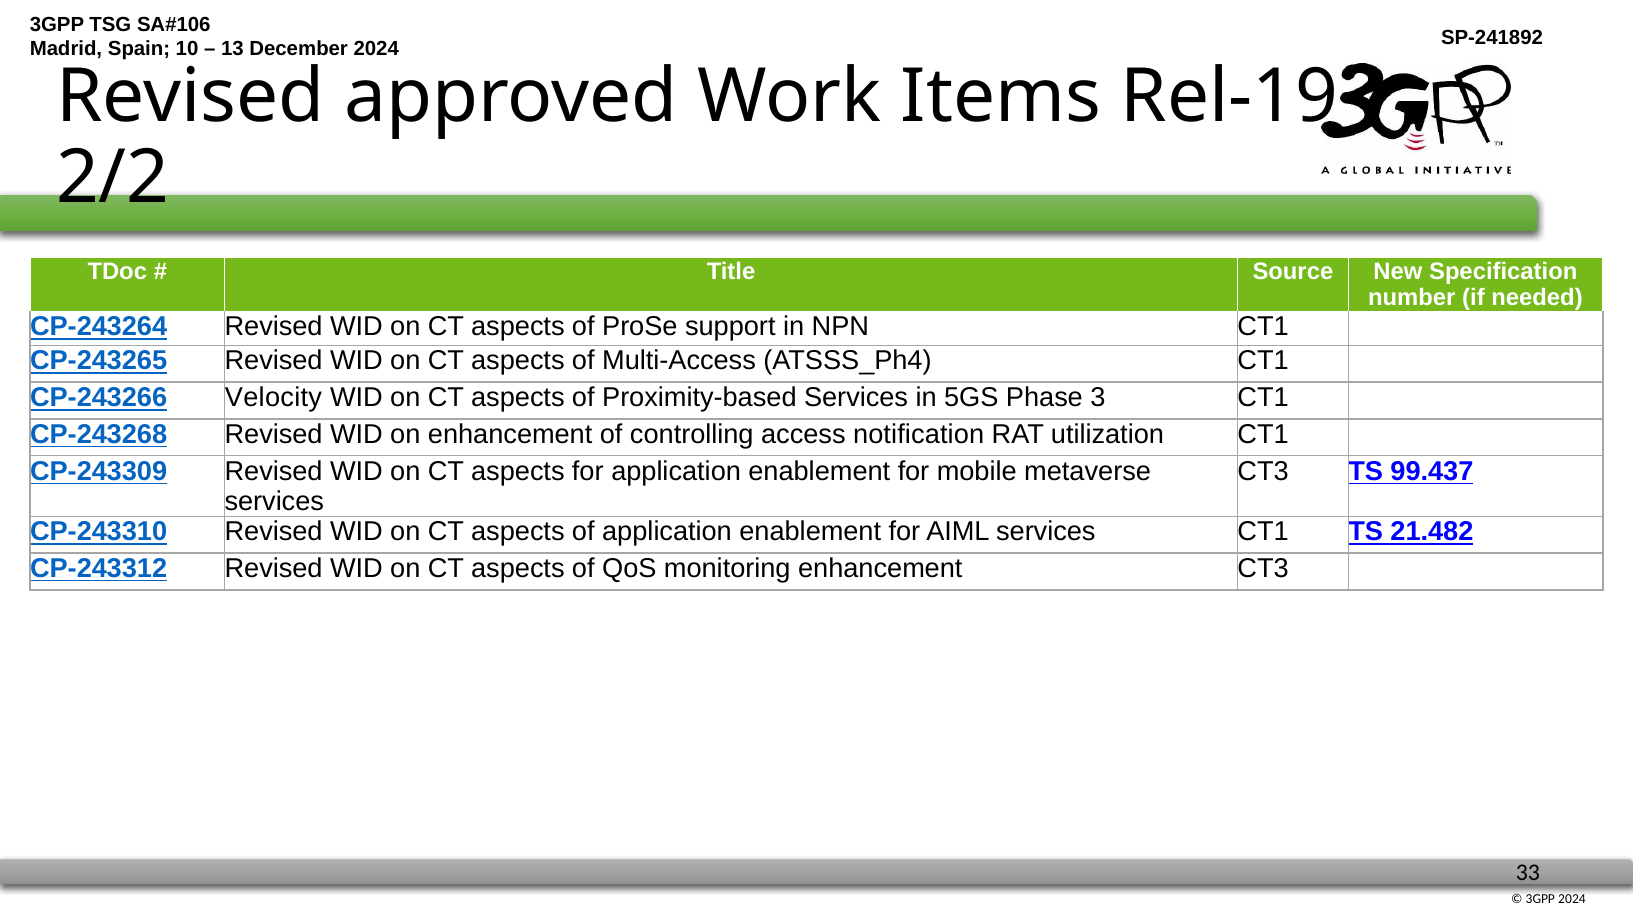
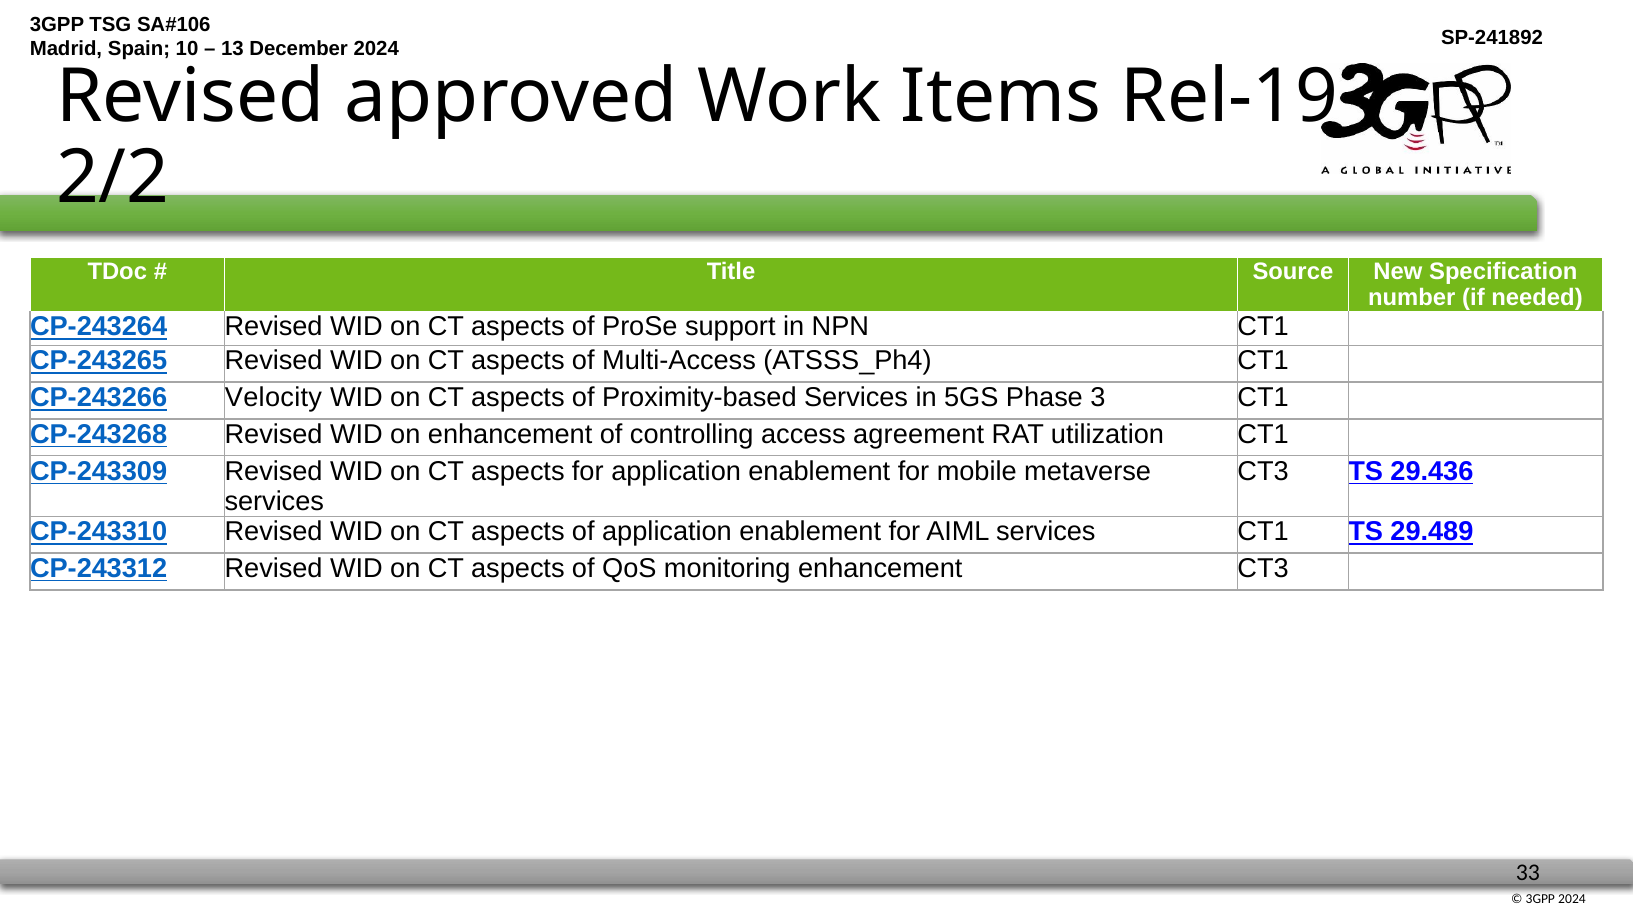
notification: notification -> agreement (919, 434)
99.437: 99.437 -> 29.436 (1432, 471)
21.482: 21.482 -> 29.489 (1432, 532)
